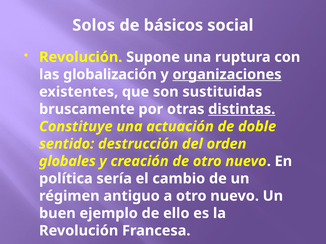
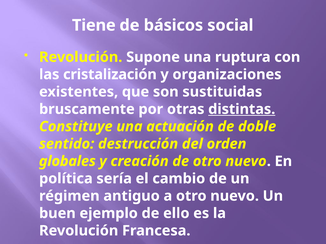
Solos: Solos -> Tiene (94, 25)
globalización: globalización -> cristalización (110, 75)
organizaciones underline: present -> none (227, 75)
